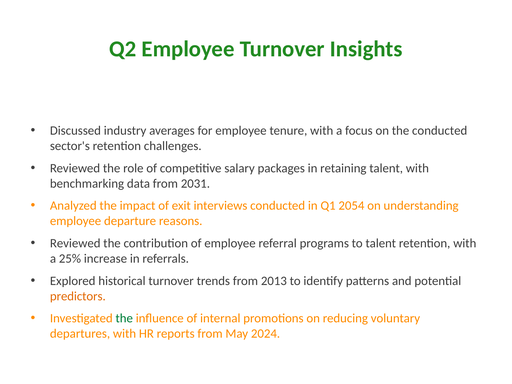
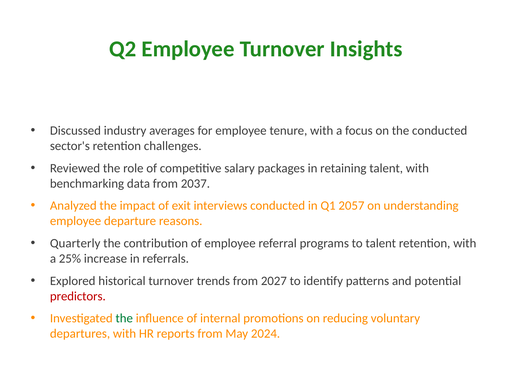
2031: 2031 -> 2037 (195, 184)
2054: 2054 -> 2057 (351, 206)
Reviewed: Reviewed -> Quarterly (75, 243)
2013: 2013 -> 2027 (274, 281)
predictors colour: orange -> red (78, 296)
